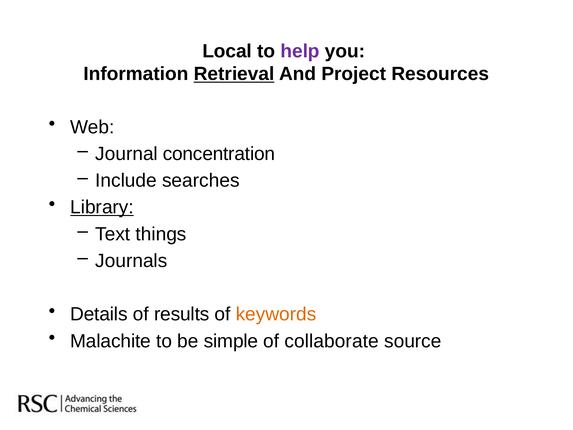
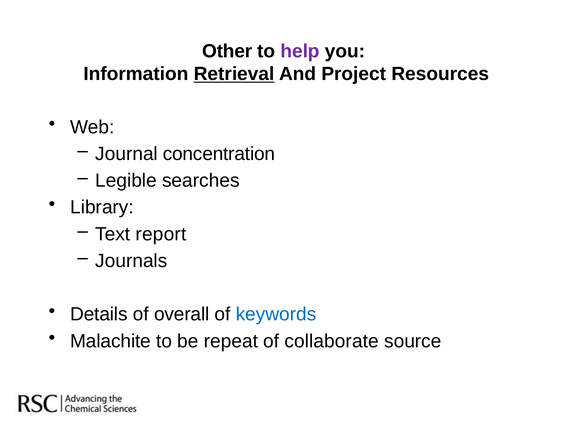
Local: Local -> Other (227, 51)
Include: Include -> Legible (126, 180)
Library underline: present -> none (102, 207)
things: things -> report (161, 234)
results: results -> overall (182, 314)
keywords colour: orange -> blue (276, 314)
simple: simple -> repeat (231, 341)
